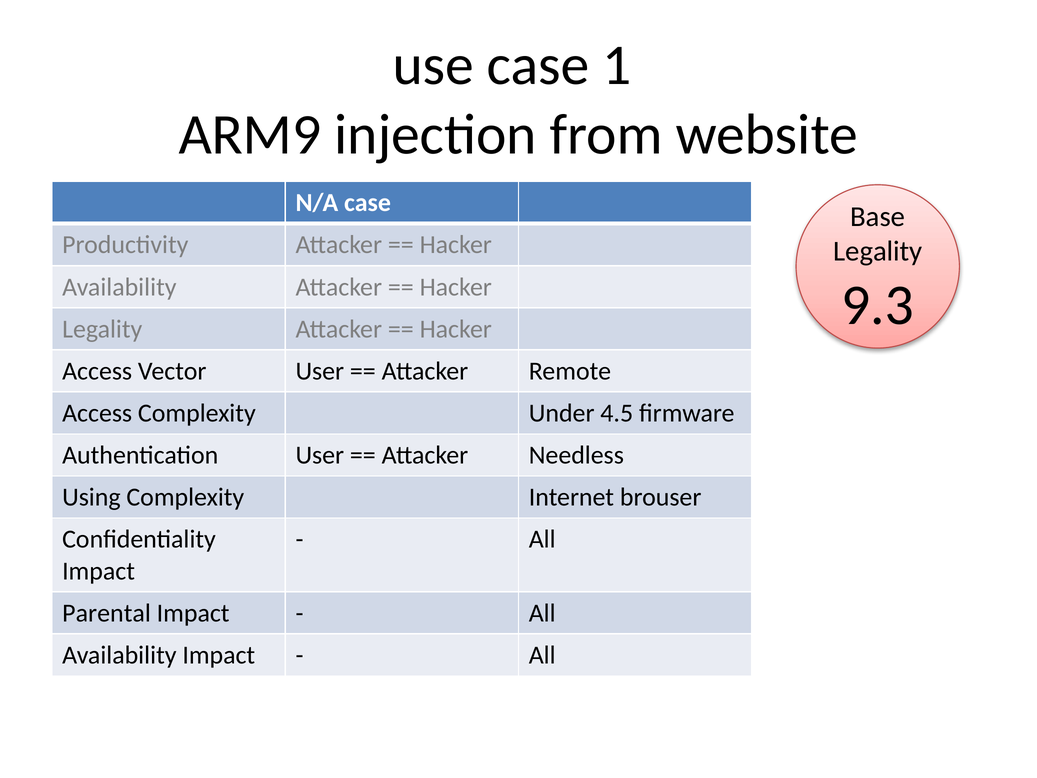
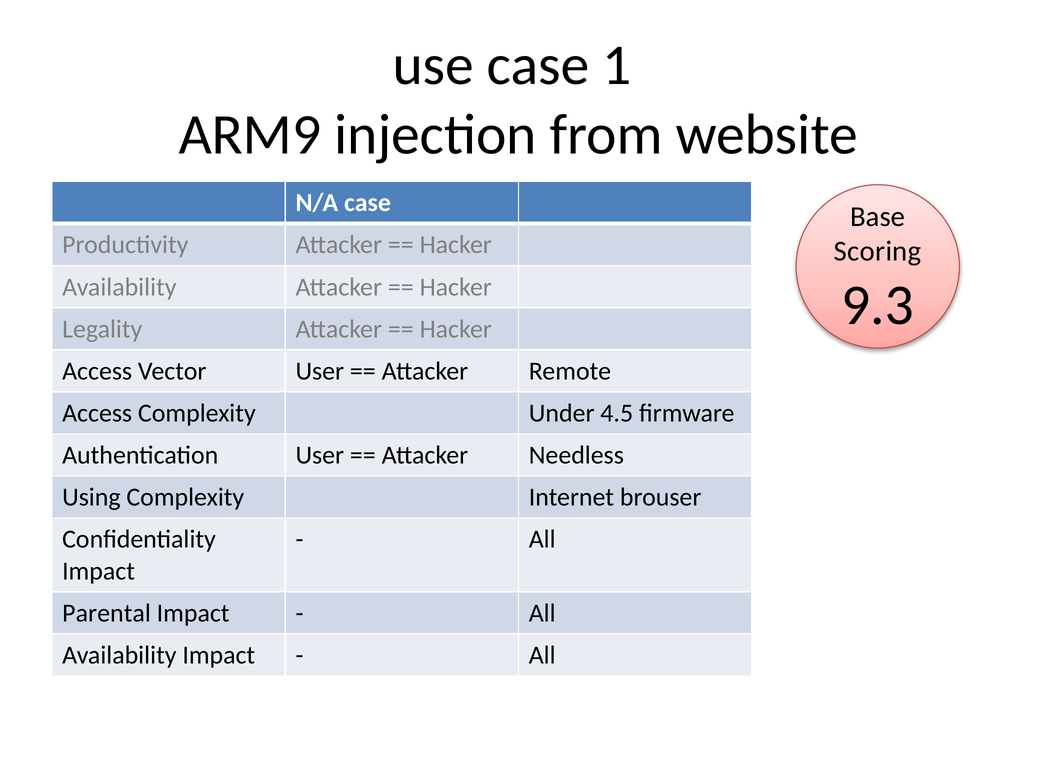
Legality: Legality -> Scoring (878, 251)
